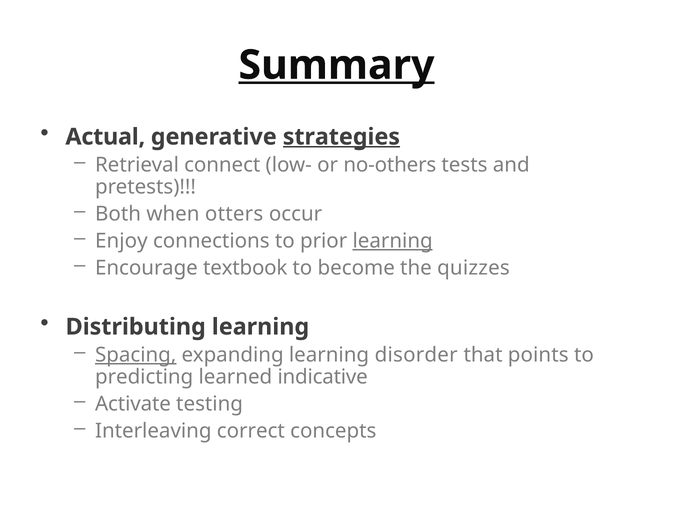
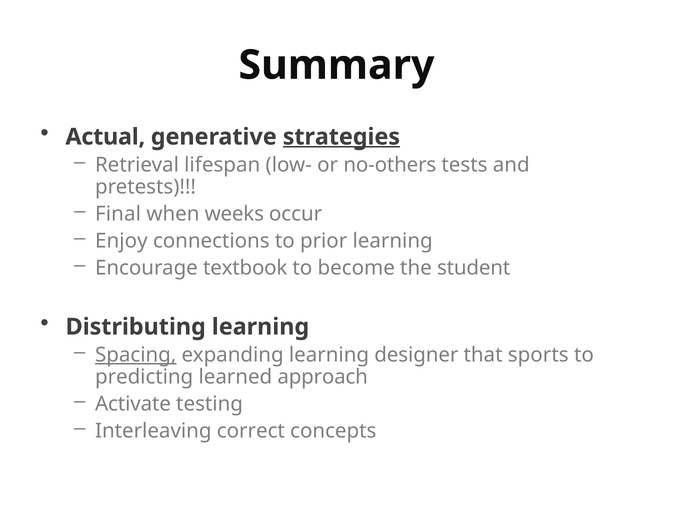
Summary underline: present -> none (336, 65)
connect: connect -> lifespan (222, 165)
Both: Both -> Final (118, 214)
otters: otters -> weeks (234, 214)
learning underline: present -> none (393, 241)
quizzes: quizzes -> student (474, 268)
disorder: disorder -> designer (416, 355)
points: points -> sports (538, 355)
indicative: indicative -> approach (323, 377)
